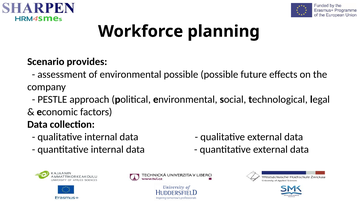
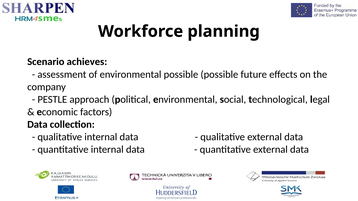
provides: provides -> achieves (87, 62)
